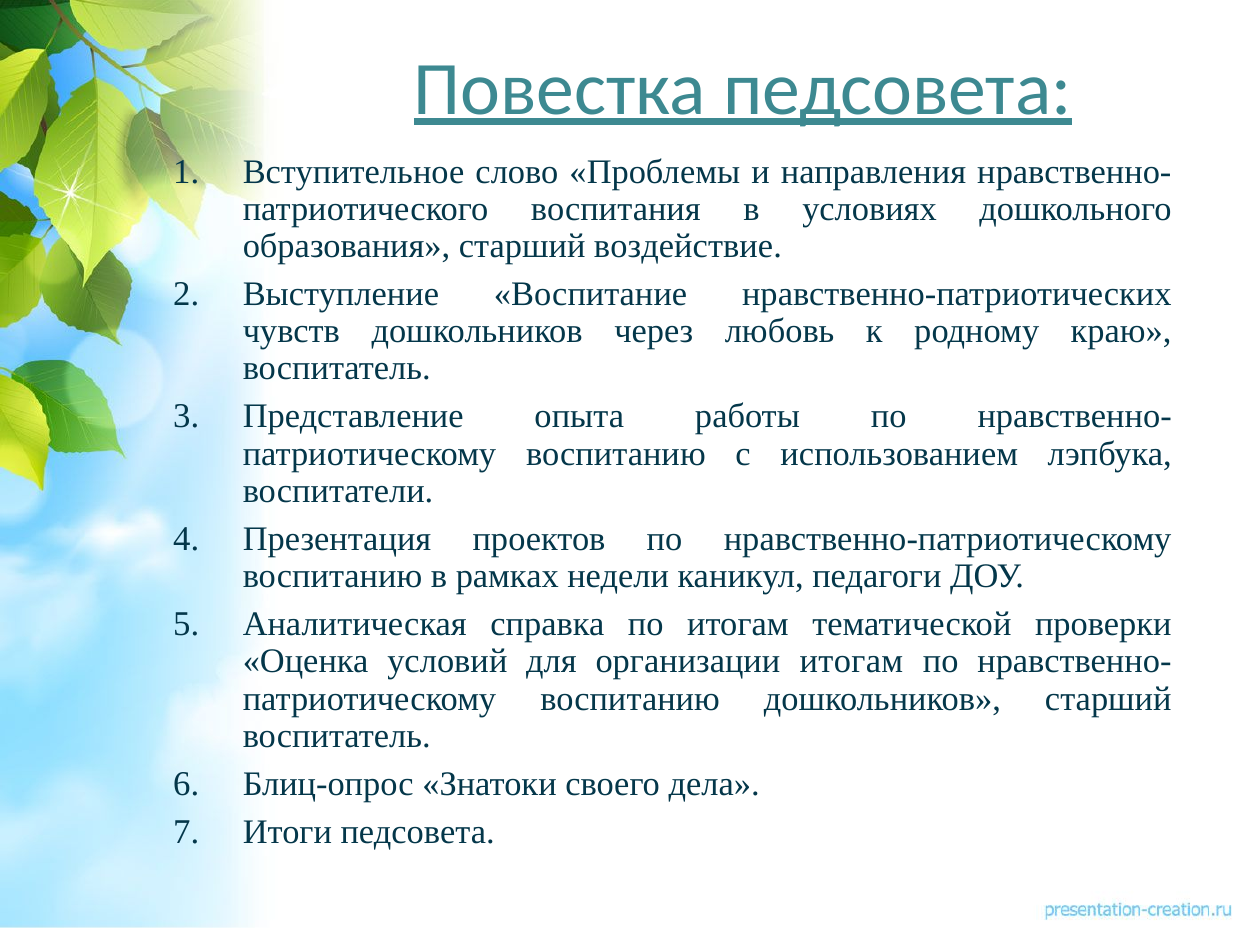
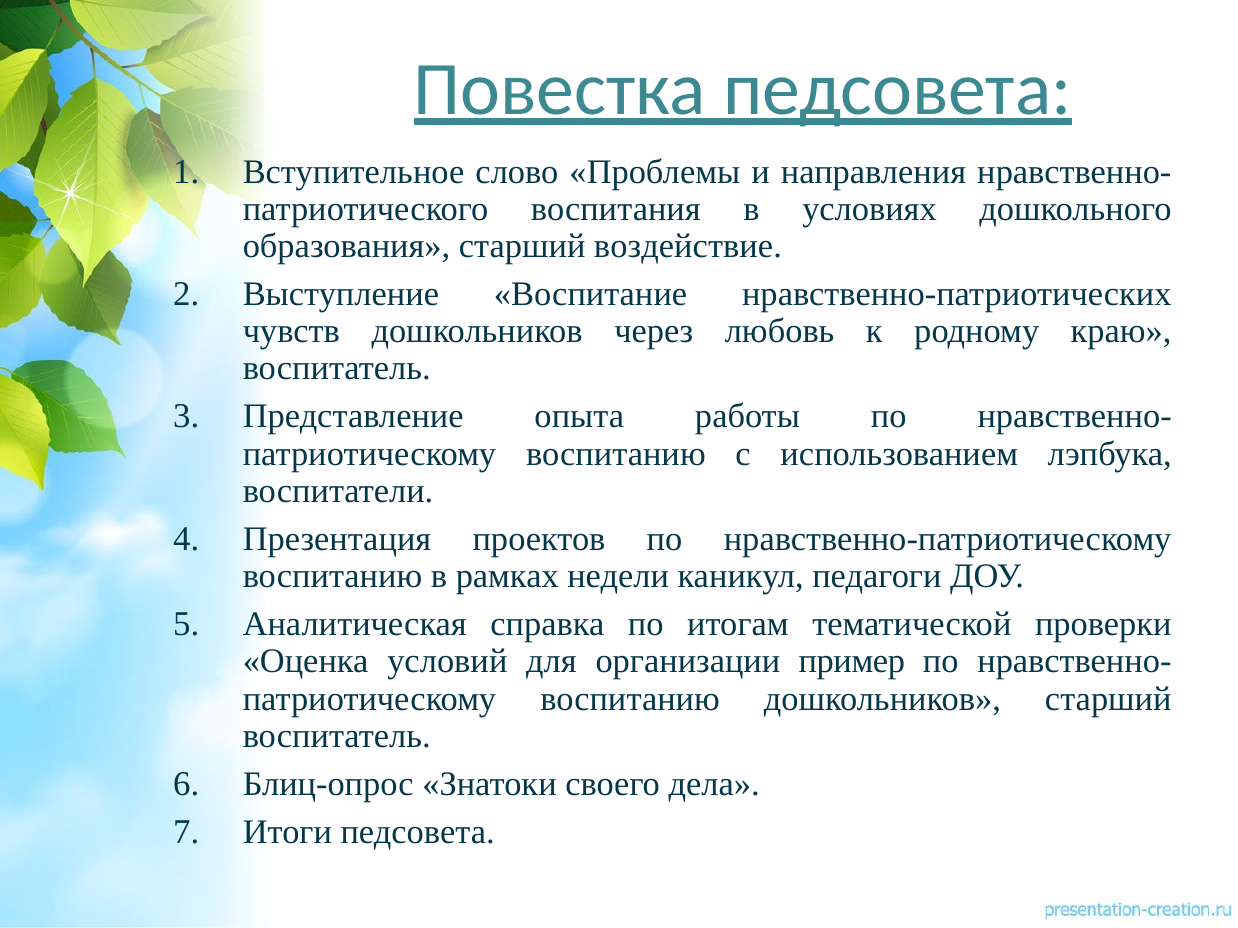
организации итогам: итогам -> пример (852, 662)
